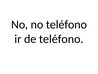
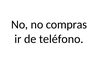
no teléfono: teléfono -> compras (66, 24)
